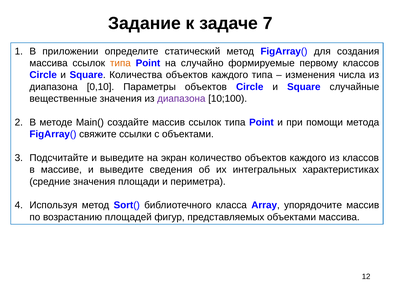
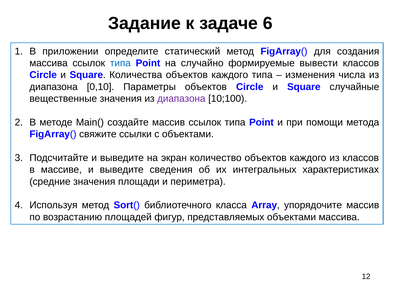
7: 7 -> 6 (268, 23)
типа colour: orange -> blue (120, 63)
первому: первому -> вывести (319, 63)
